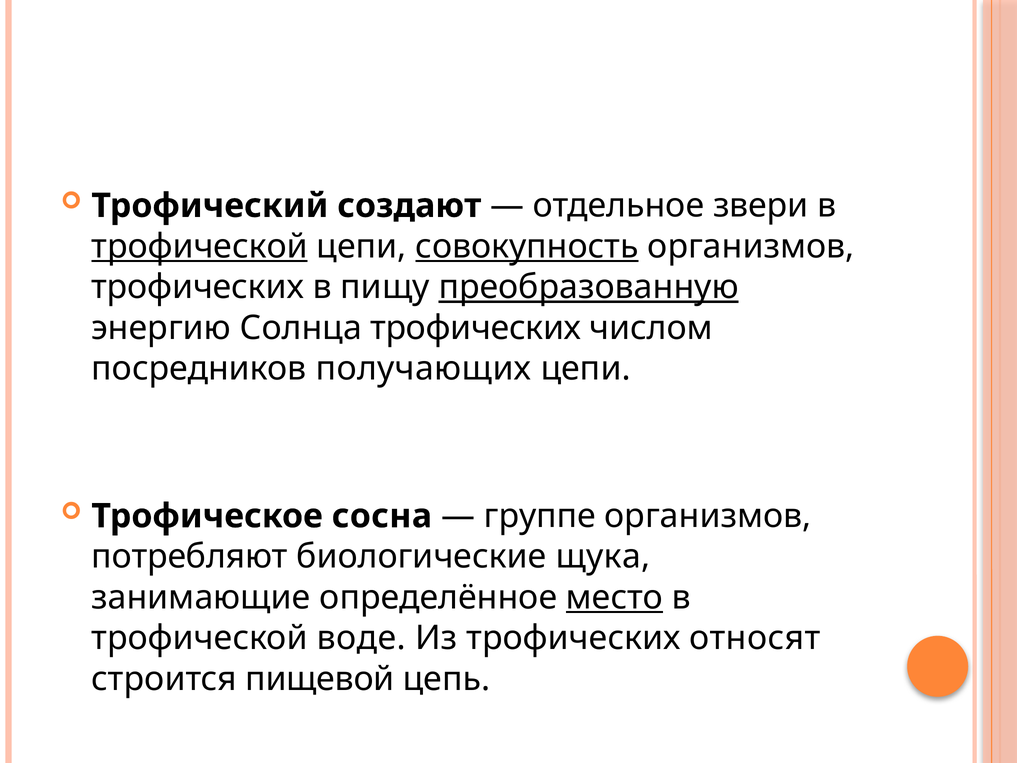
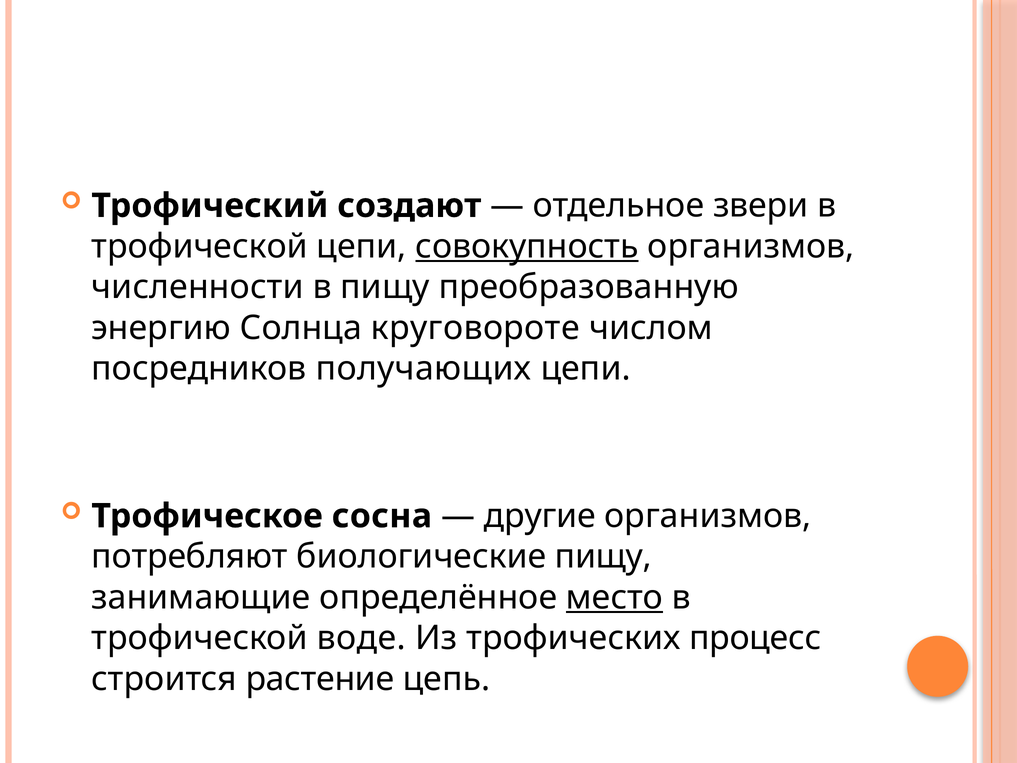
трофической underline: present -> none (200, 246)
трофических: трофических -> численности (198, 287)
преобразованную underline: present -> none (589, 287)
Солнца трофических: трофических -> круговороте (475, 328)
группе: группе -> другие (540, 516)
биологические щука: щука -> пищу (603, 557)
относят: относят -> процесс (755, 638)
пищевой: пищевой -> растение (320, 679)
